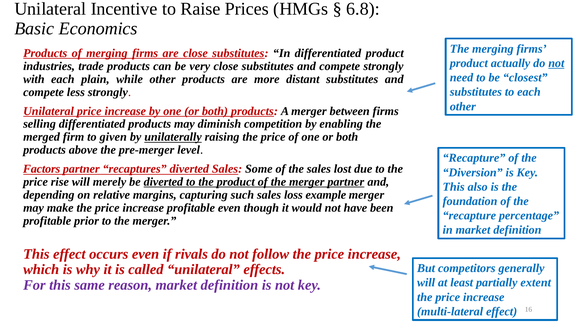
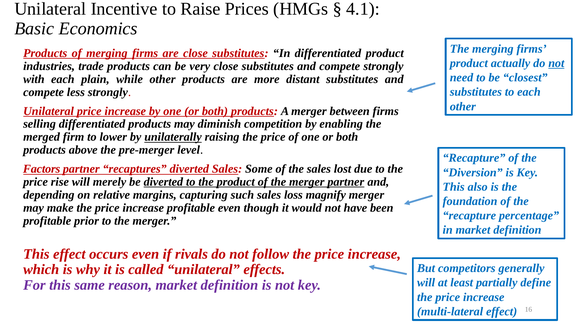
6.8: 6.8 -> 4.1 (363, 9)
given: given -> lower (113, 137)
example: example -> magnify (326, 195)
extent: extent -> define (536, 283)
